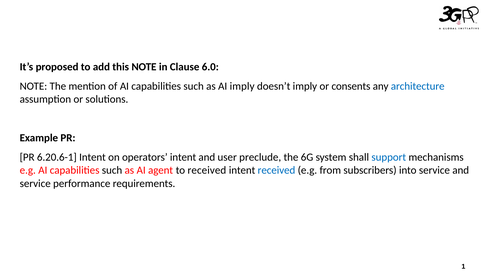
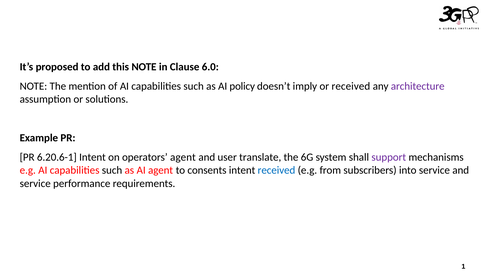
AI imply: imply -> policy (242, 86)
or consents: consents -> received (351, 86)
architecture colour: blue -> purple (418, 86)
operators intent: intent -> agent (183, 157)
preclude: preclude -> translate (260, 157)
support colour: blue -> purple (389, 157)
to received: received -> consents (207, 170)
